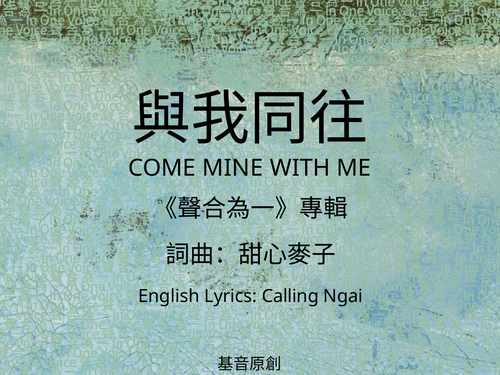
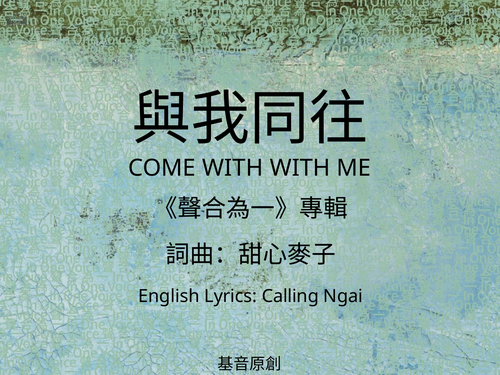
COME MINE: MINE -> WITH (233, 168)
